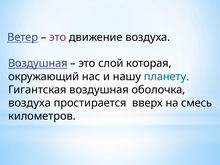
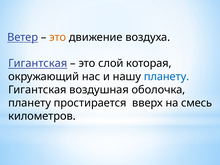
это colour: purple -> orange (58, 37)
Воздушная: Воздушная -> Гигантская (38, 63)
воздуха: воздуха -> планету (30, 103)
